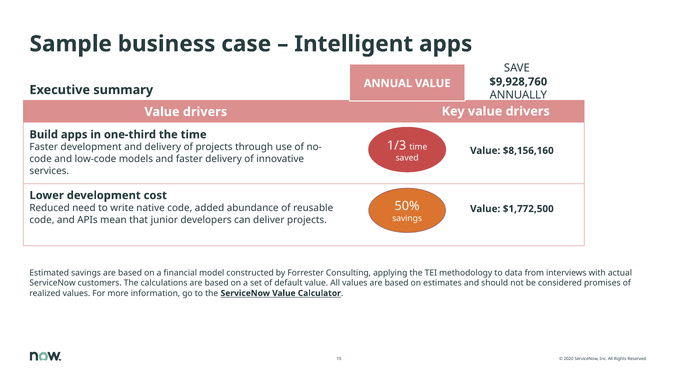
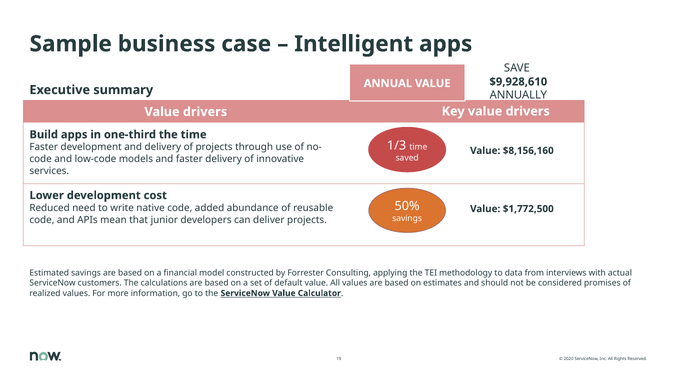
$9,928,760: $9,928,760 -> $9,928,610 (518, 82)
